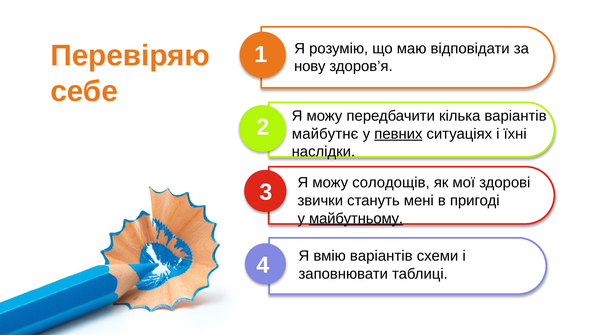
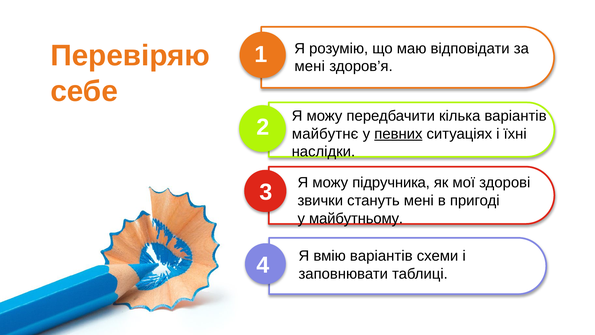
нову: нову -> мені (310, 66)
солодощів: солодощів -> підручника (391, 183)
майбутньому underline: present -> none (356, 218)
